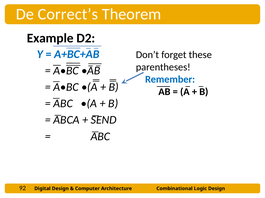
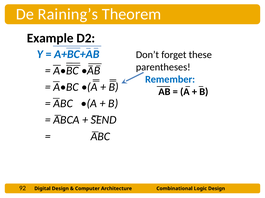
Correct’s: Correct’s -> Raining’s (68, 14)
